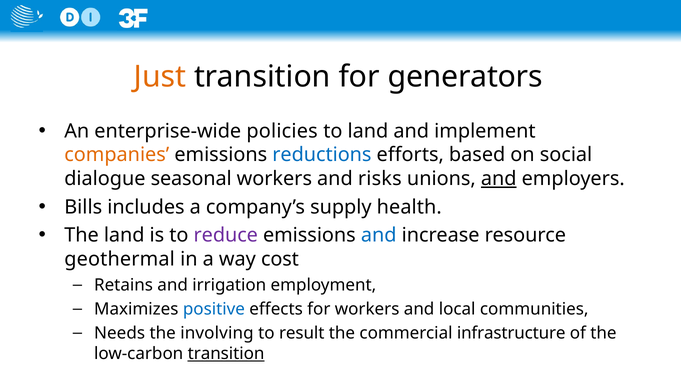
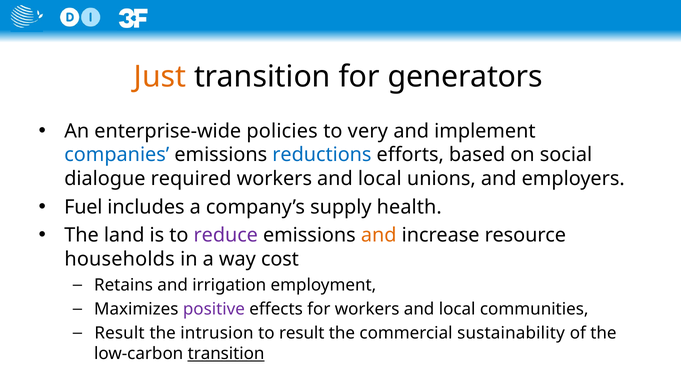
to land: land -> very (368, 131)
companies colour: orange -> blue (117, 155)
seasonal: seasonal -> required (191, 179)
risks: risks -> local (380, 179)
and underline: present -> none (499, 179)
Bills: Bills -> Fuel (83, 207)
and colour: blue -> orange (379, 235)
geothermal: geothermal -> households (120, 259)
positive colour: blue -> purple (214, 309)
Needs: Needs -> Result (120, 333)
involving: involving -> intrusion (217, 333)
infrastructure: infrastructure -> sustainability (511, 333)
